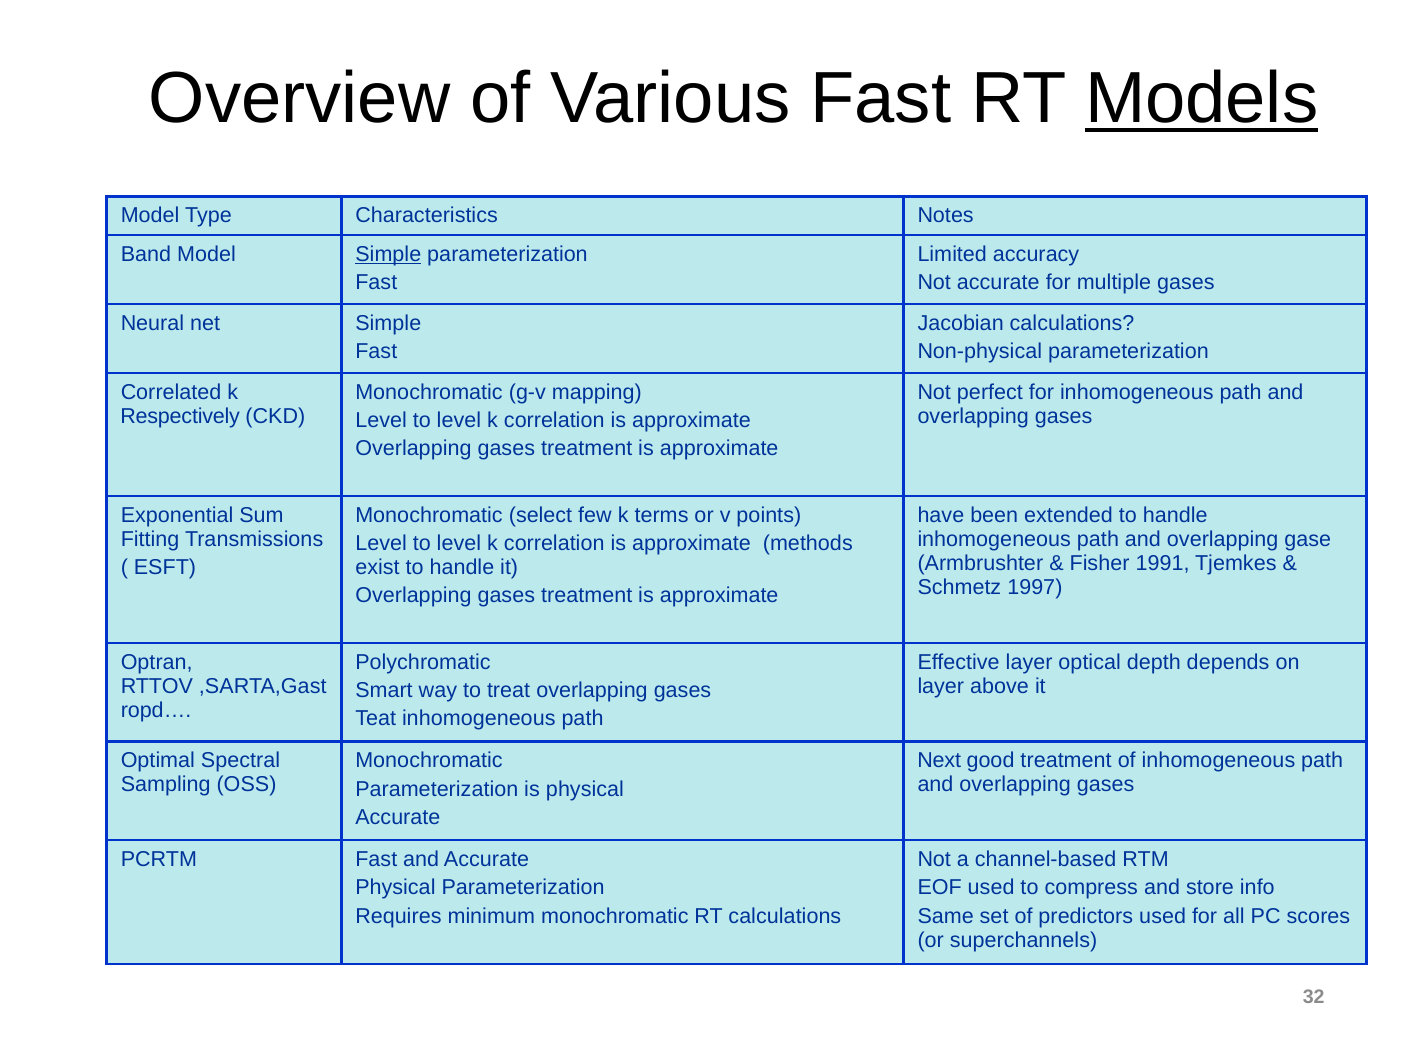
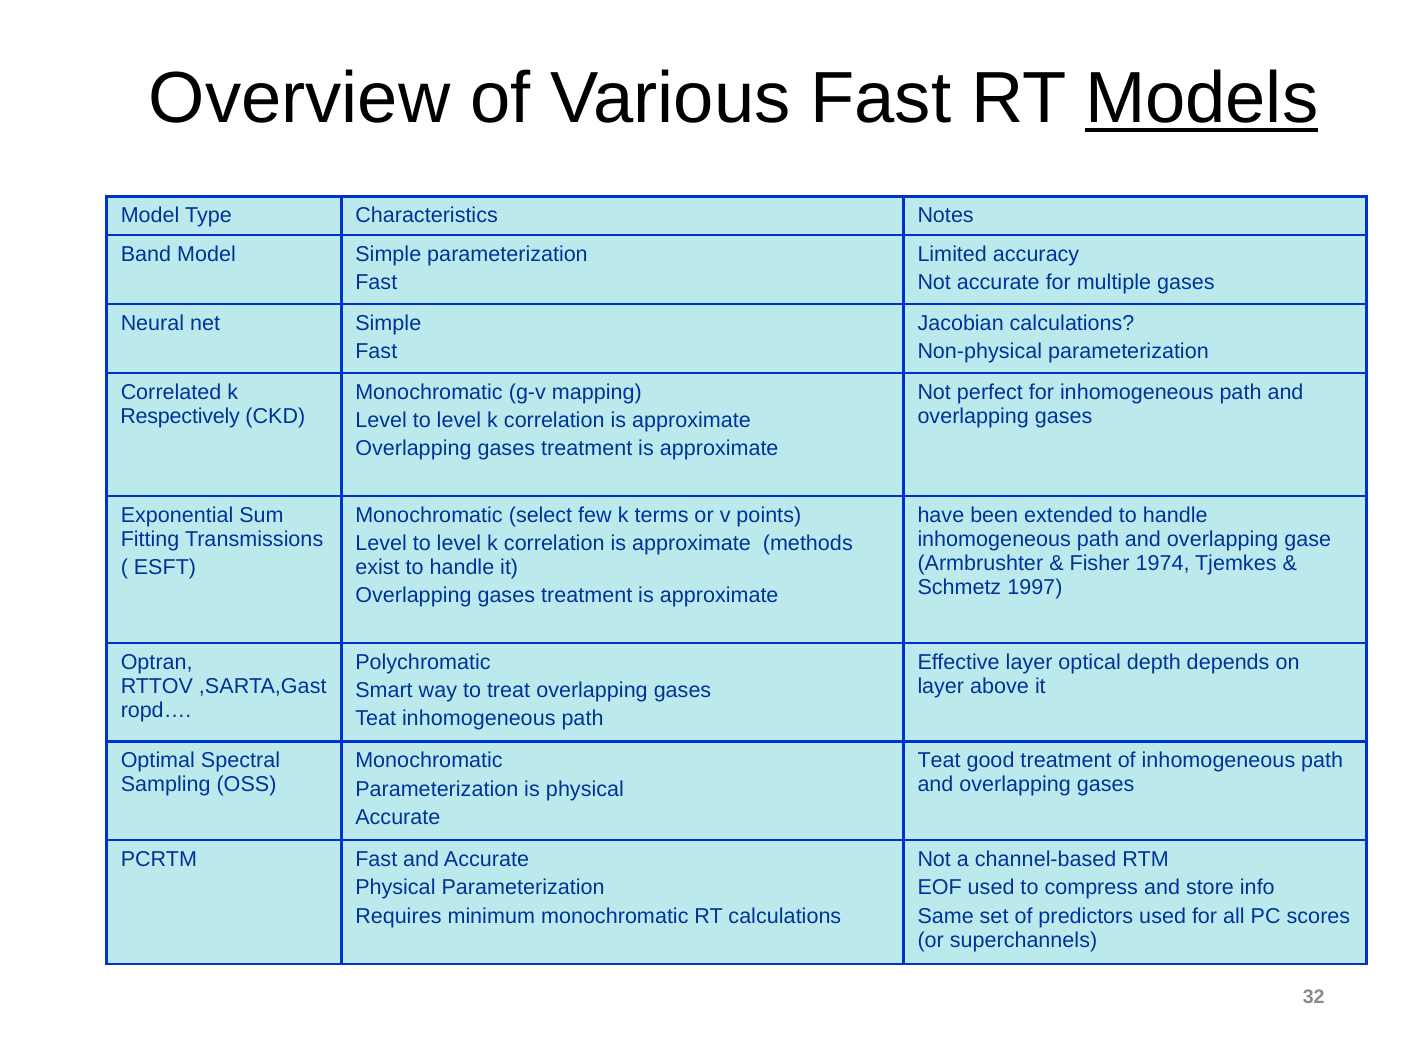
Simple underline: present -> none (388, 255)
1991: 1991 -> 1974 (1163, 563)
Next: Next -> Teat (939, 761)
